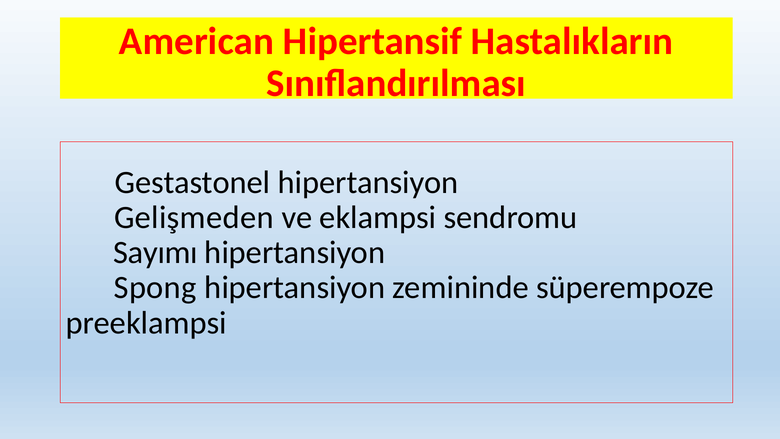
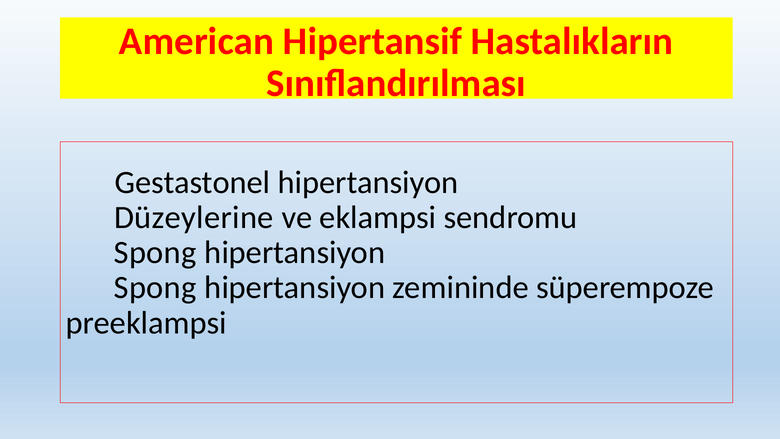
Gelişmeden: Gelişmeden -> Düzeylerine (194, 217)
Sayımı: Sayımı -> Spong (155, 252)
